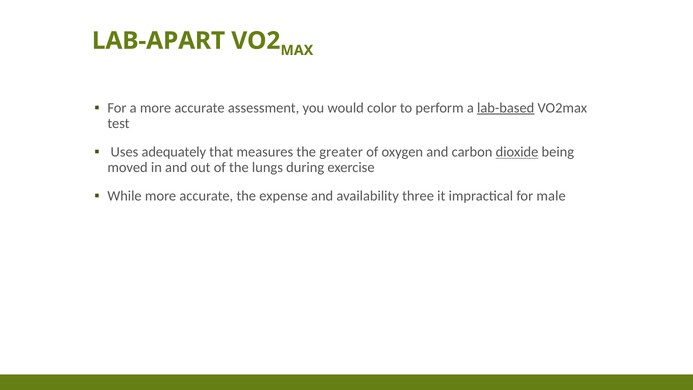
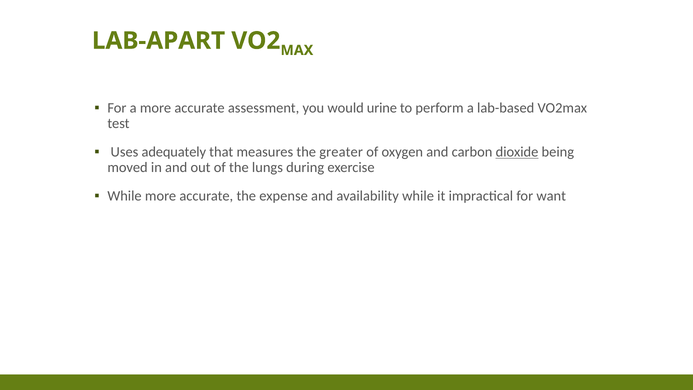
color: color -> urine (382, 108)
lab-based underline: present -> none (506, 108)
availability three: three -> while (418, 196)
male: male -> want (551, 196)
